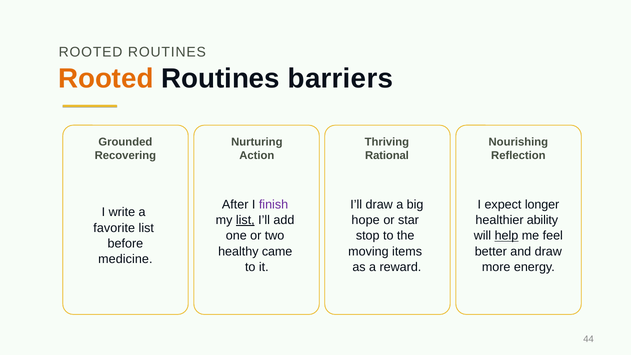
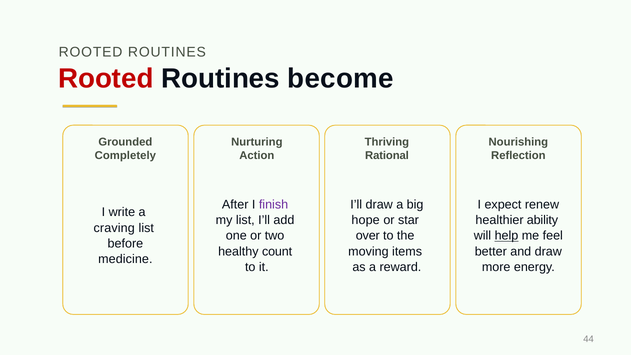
Rooted colour: orange -> red (106, 78)
barriers: barriers -> become (341, 78)
Recovering: Recovering -> Completely (125, 155)
longer: longer -> renew (542, 204)
list underline: present -> none (245, 220)
favorite: favorite -> craving (114, 228)
stop: stop -> over (368, 236)
came: came -> count (277, 251)
